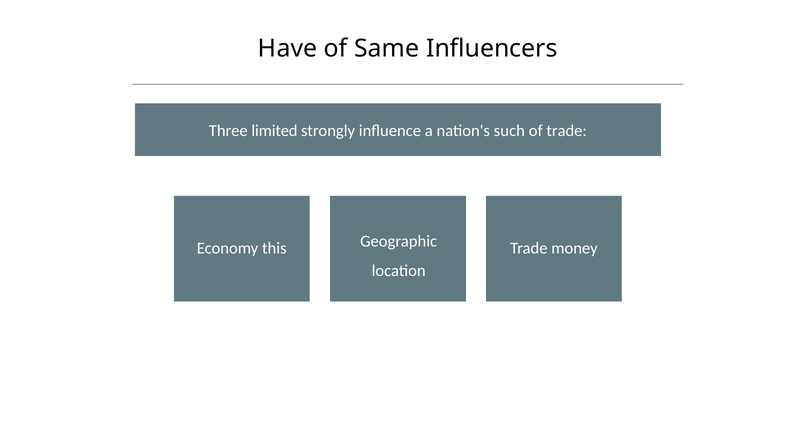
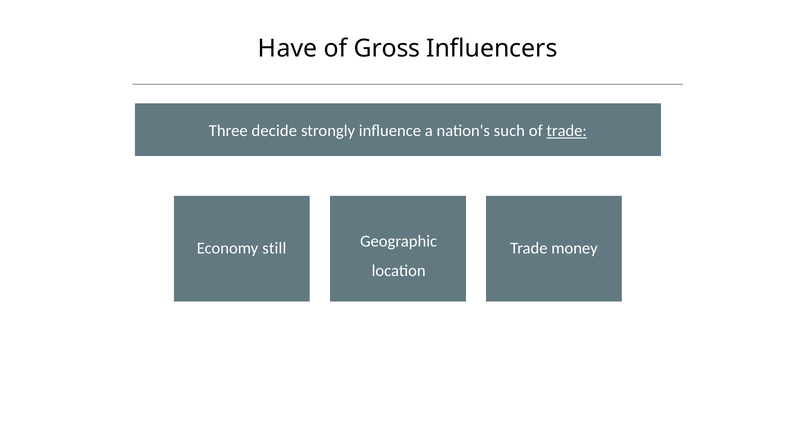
Same: Same -> Gross (387, 48)
limited: limited -> decide (274, 131)
trade underline: none -> present (567, 131)
this: this -> still (274, 248)
